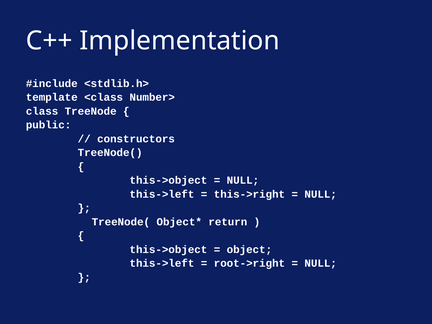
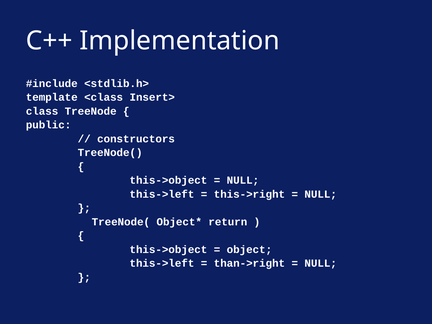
Number>: Number> -> Insert> (152, 97)
root->right: root->right -> than->right (249, 263)
